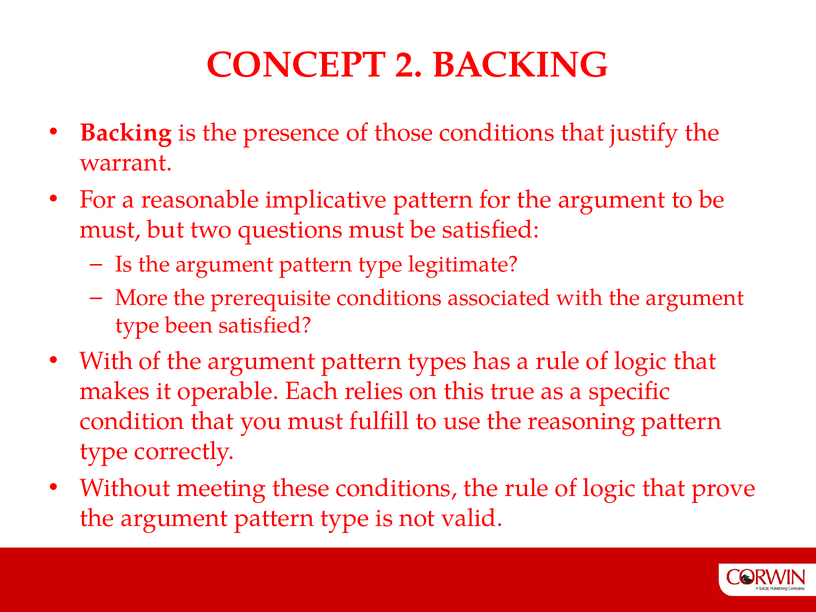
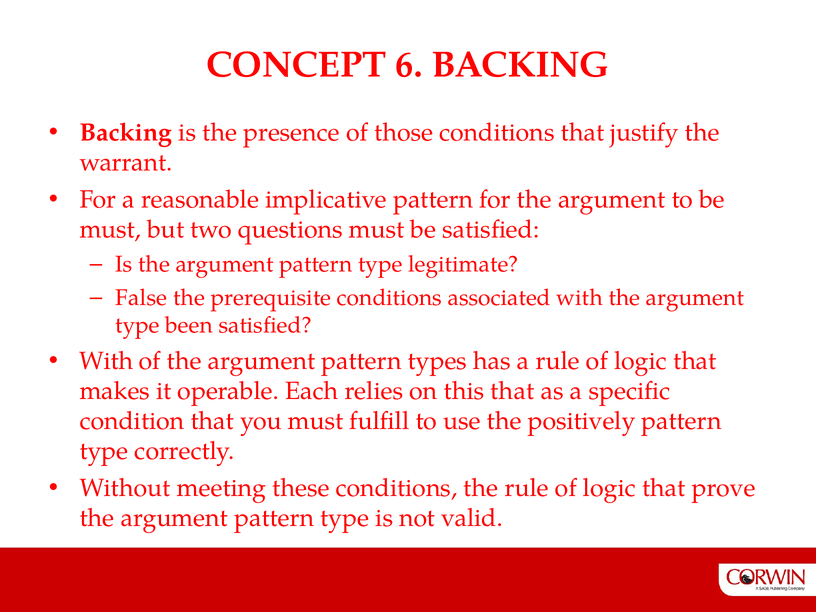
2: 2 -> 6 (409, 65)
More: More -> False (141, 298)
this true: true -> that (512, 391)
reasoning: reasoning -> positively (582, 421)
